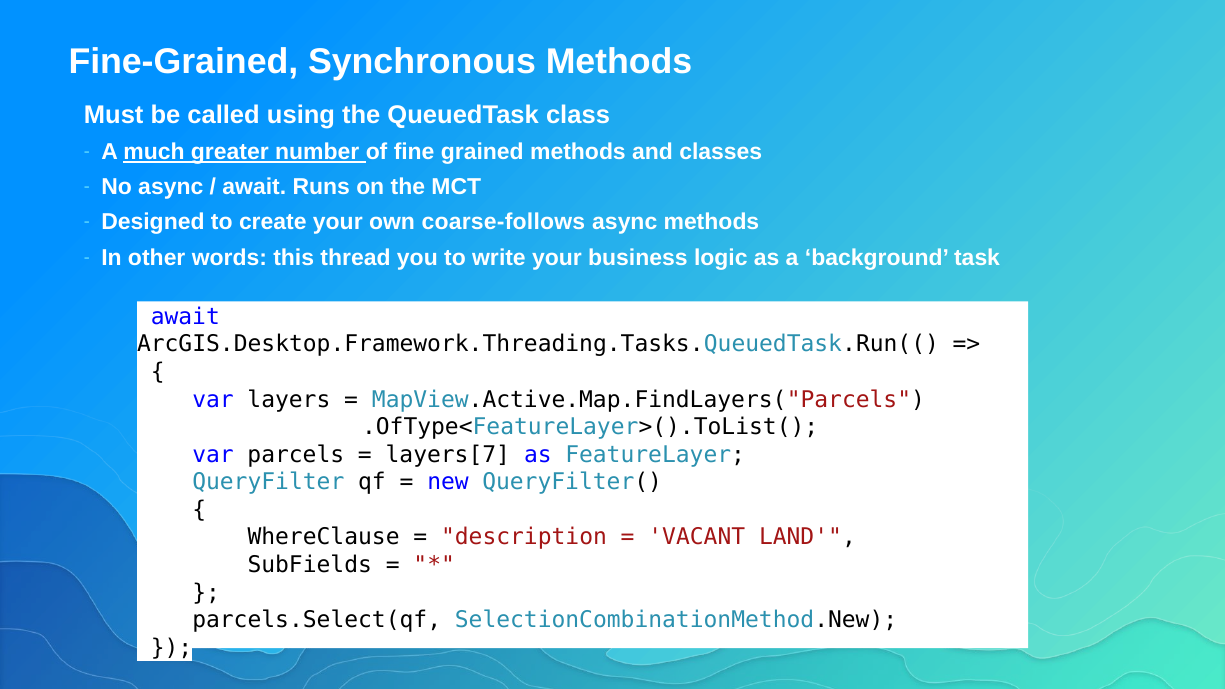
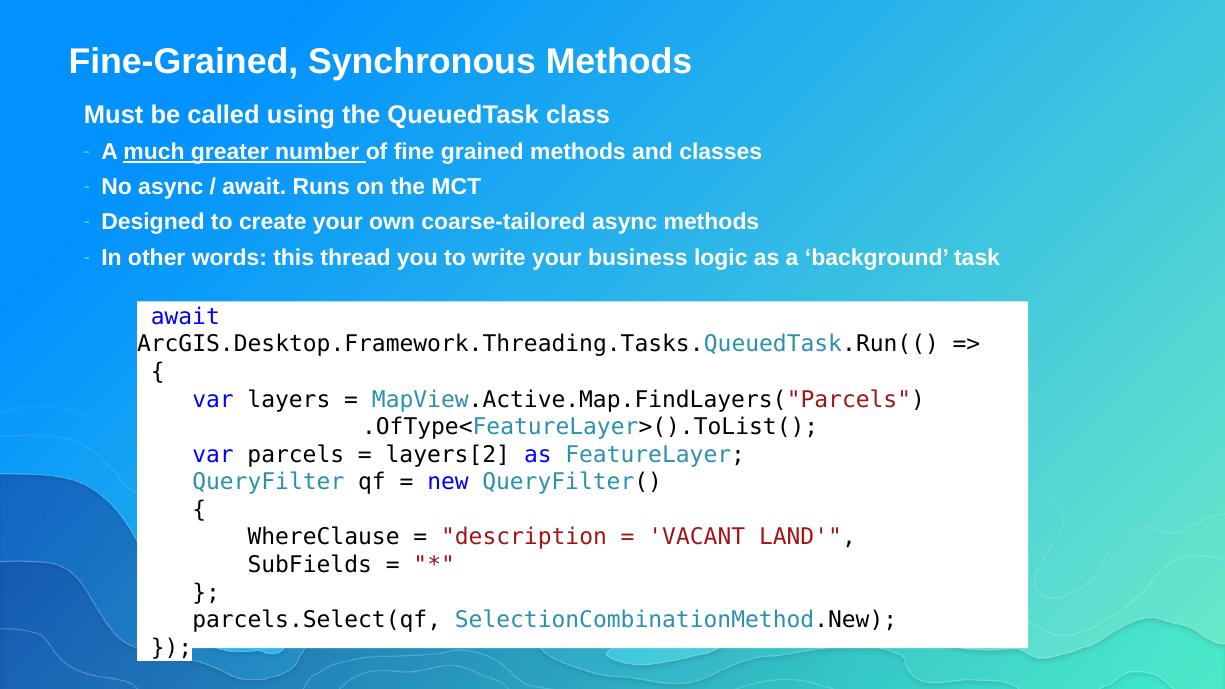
coarse-follows: coarse-follows -> coarse-tailored (504, 222)
layers[7: layers[7 -> layers[2 (448, 455)
